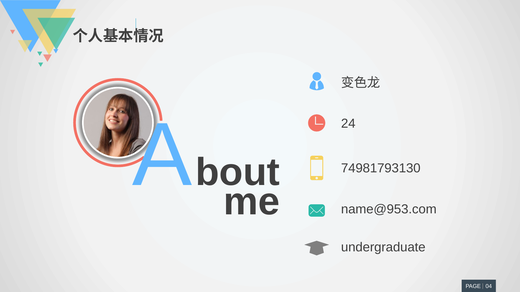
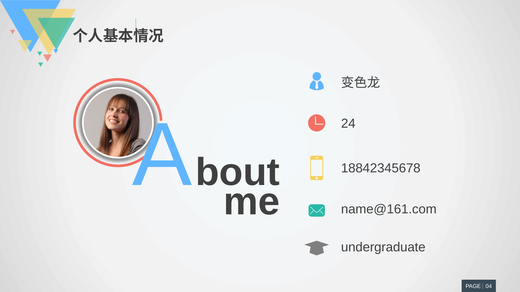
74981793130: 74981793130 -> 18842345678 (381, 168)
name@953.com: name@953.com -> name@161.com (389, 210)
